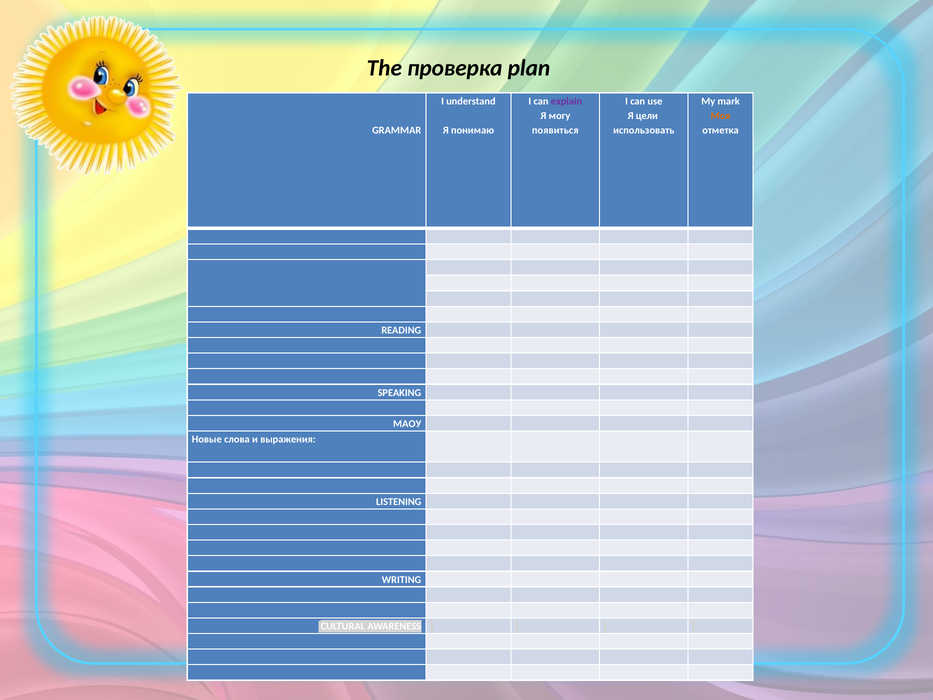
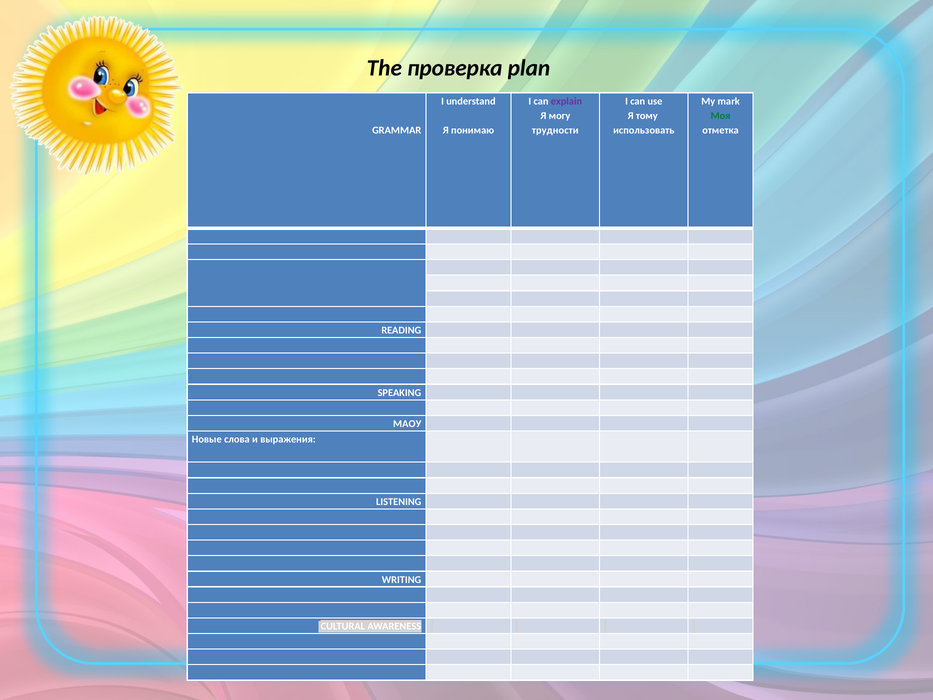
цели: цели -> тому (647, 116)
Моя colour: orange -> green (721, 116)
появиться: появиться -> трудности (555, 130)
